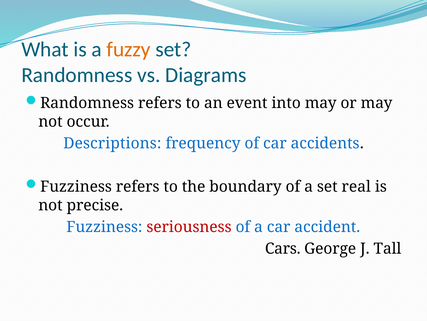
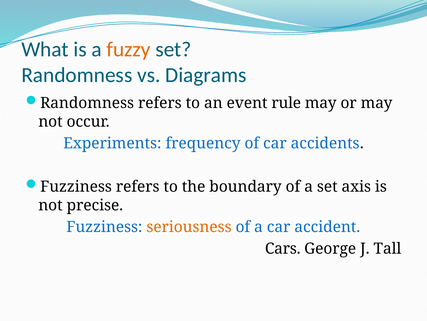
into: into -> rule (286, 103)
Descriptions: Descriptions -> Experiments (112, 143)
real: real -> axis (356, 186)
seriousness colour: red -> orange (189, 226)
